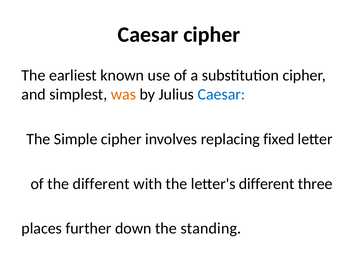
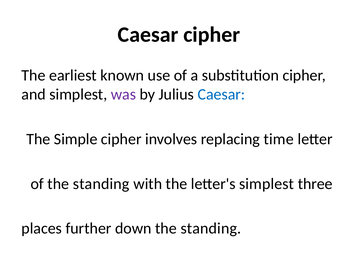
was colour: orange -> purple (123, 94)
fixed: fixed -> time (279, 139)
of the different: different -> standing (101, 183)
letter's different: different -> simplest (267, 183)
